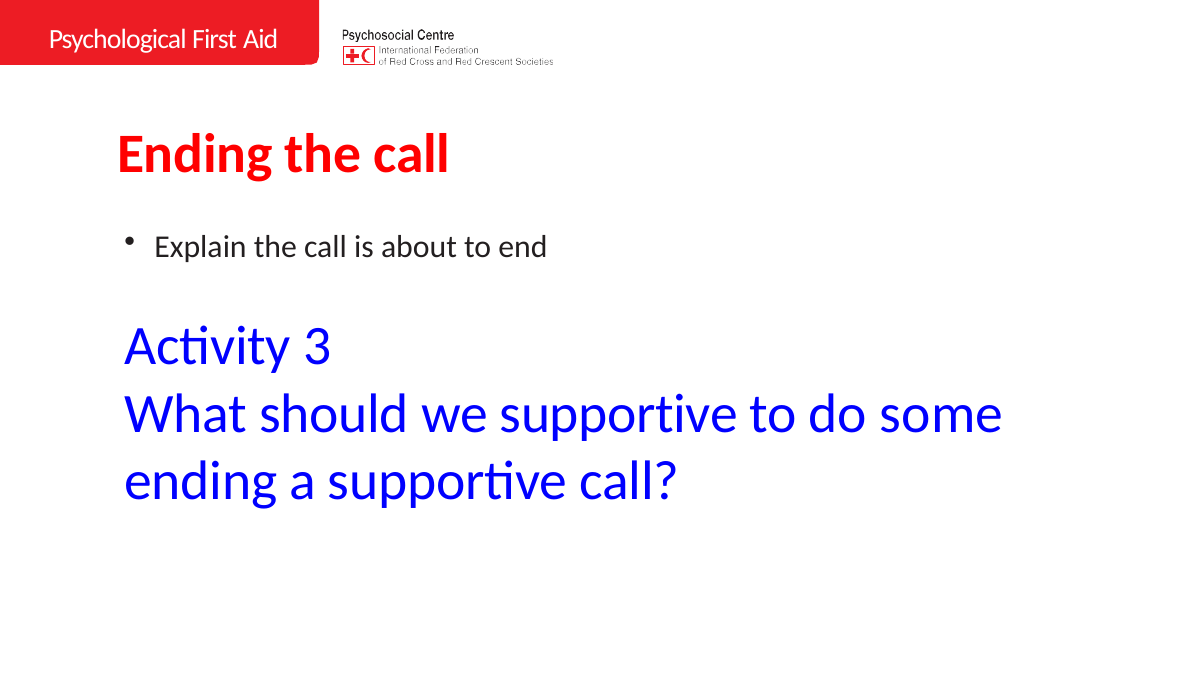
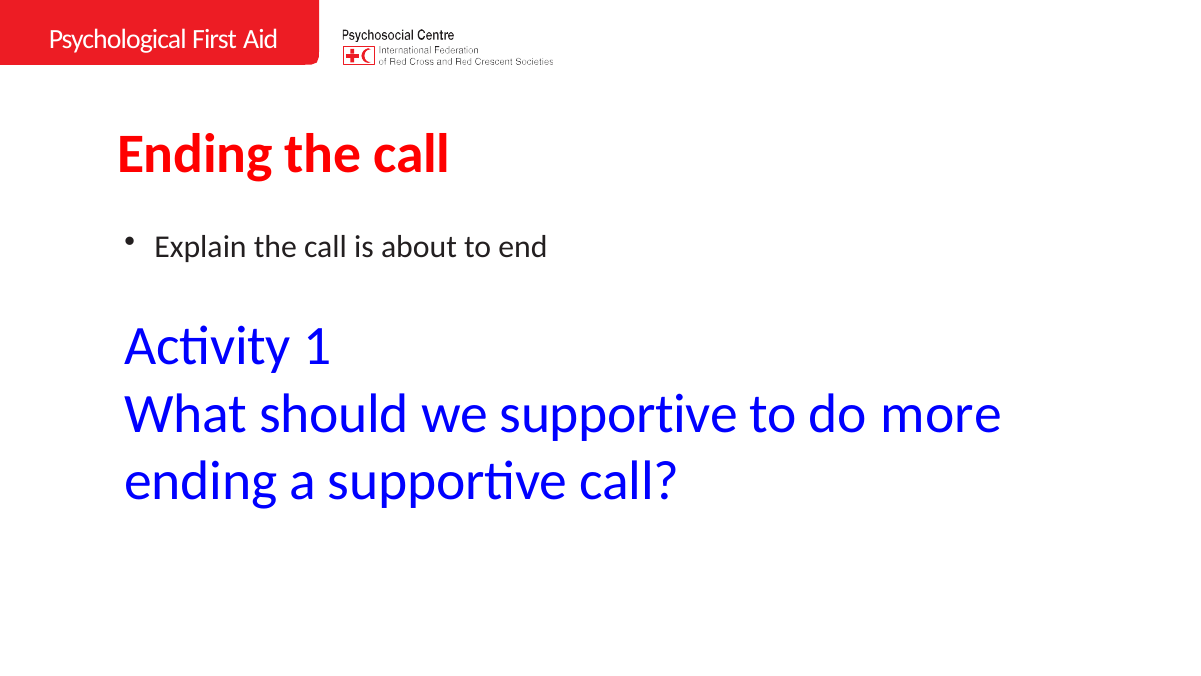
3: 3 -> 1 (317, 346)
some: some -> more (941, 414)
